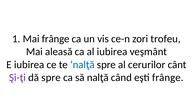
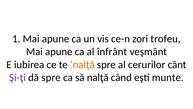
1 Mai frânge: frânge -> apune (56, 39)
aleasă: aleasă -> apune (59, 51)
al iubirea: iubirea -> înfrânt (112, 51)
nalţă colour: blue -> orange (82, 64)
eşti frânge: frânge -> munte (168, 77)
